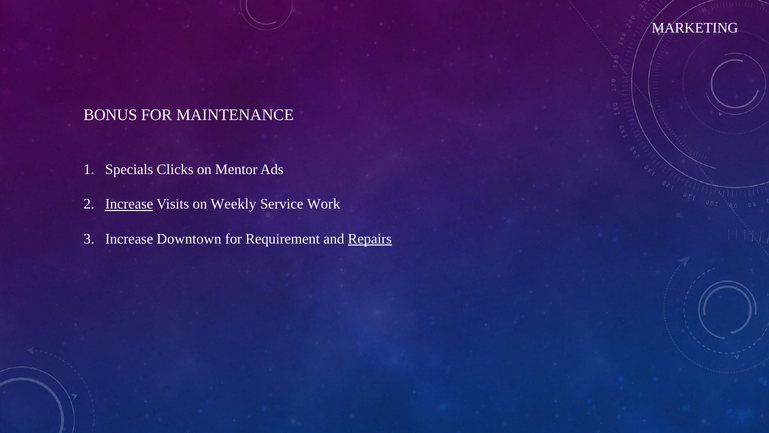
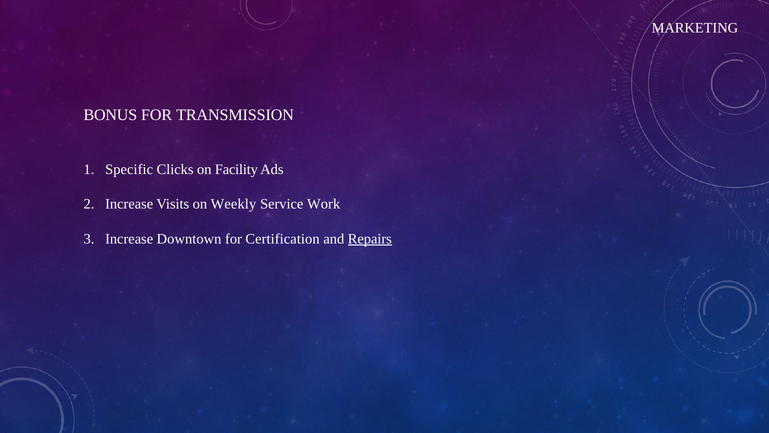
MAINTENANCE: MAINTENANCE -> TRANSMISSION (235, 115)
Specials: Specials -> Specific (129, 169)
Mentor: Mentor -> Facility (236, 169)
Increase underline: present -> none (129, 204)
Requirement: Requirement -> Certification (283, 239)
